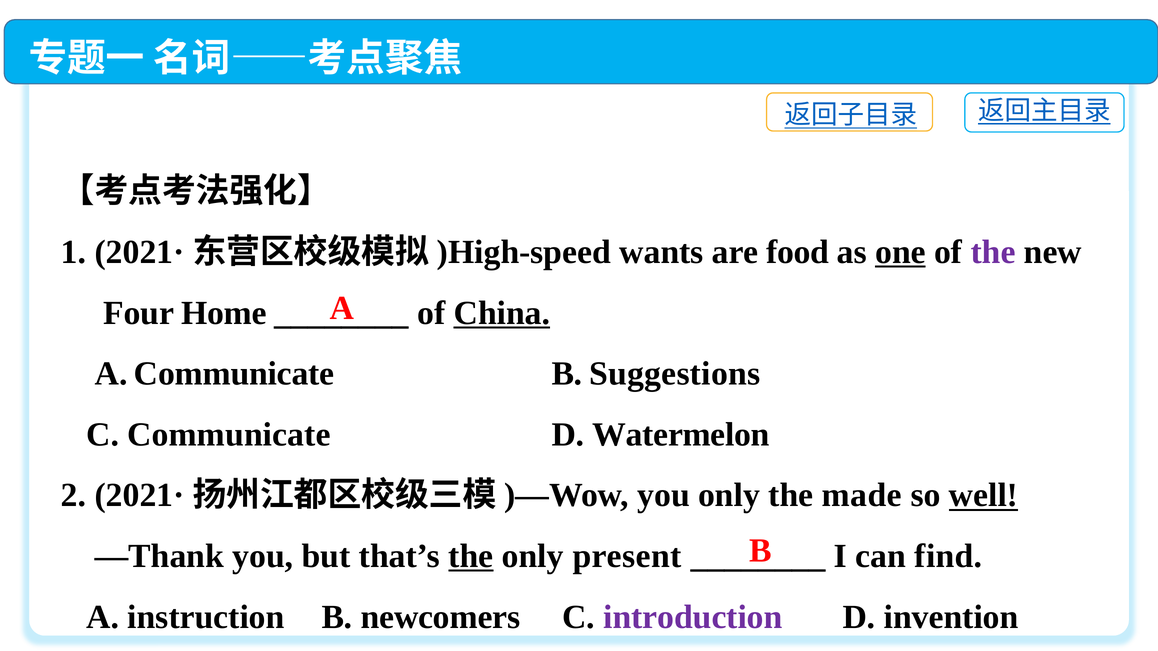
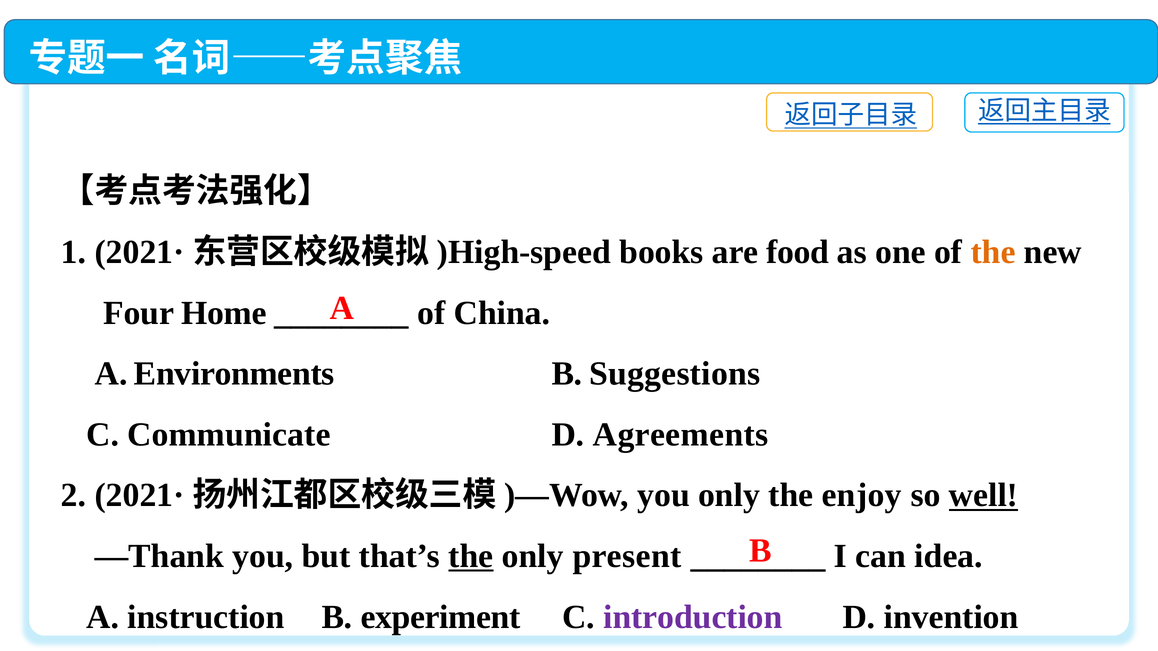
wants: wants -> books (661, 252)
one underline: present -> none (900, 252)
the colour: purple -> orange (993, 252)
China underline: present -> none (502, 313)
A Communicate: Communicate -> Environments (234, 374)
Watermelon: Watermelon -> Agreements (681, 435)
made: made -> enjoy (862, 496)
find: find -> idea (949, 556)
newcomers: newcomers -> experiment (441, 617)
